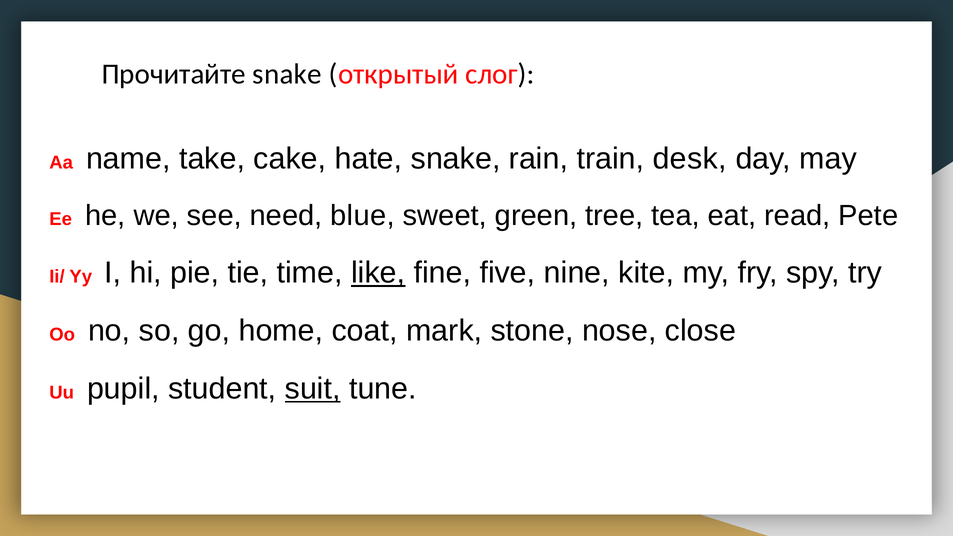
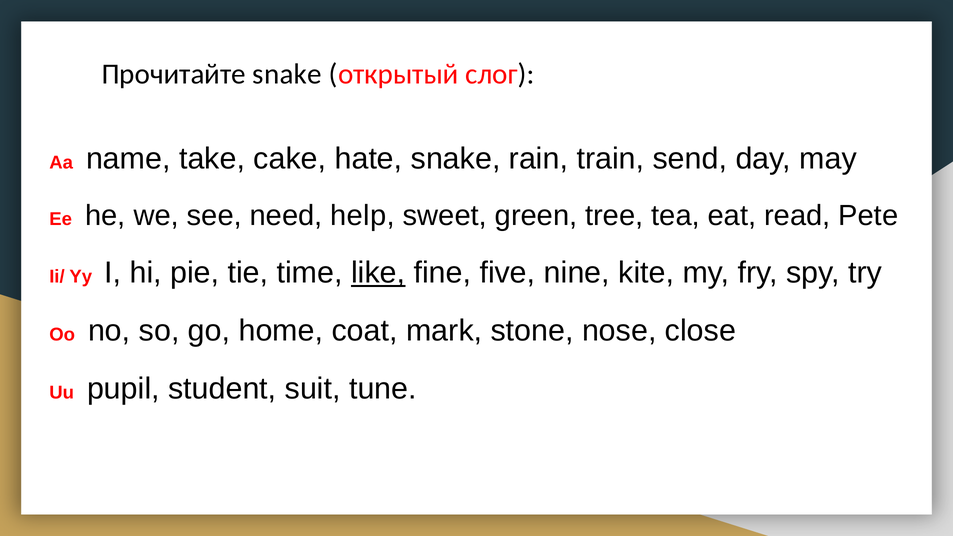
desk: desk -> send (690, 159)
blue: blue -> help (363, 216)
suit underline: present -> none (313, 389)
